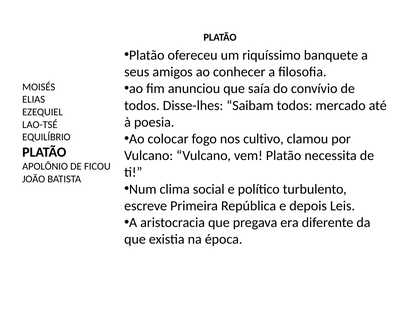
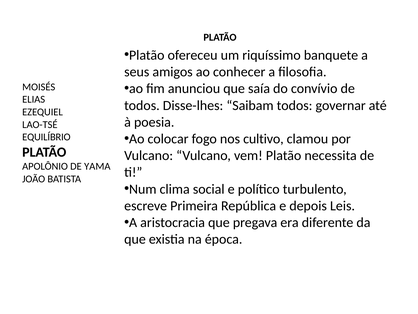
mercado: mercado -> governar (341, 105)
FICOU: FICOU -> YAMA (97, 166)
